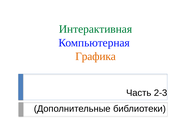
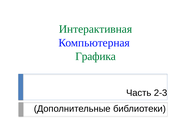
Графика colour: orange -> green (96, 56)
